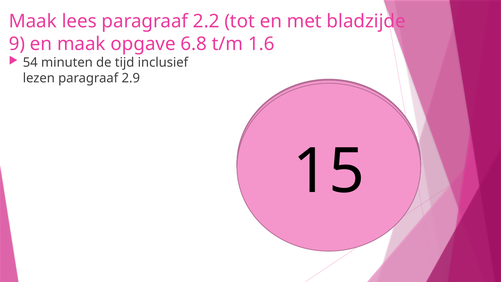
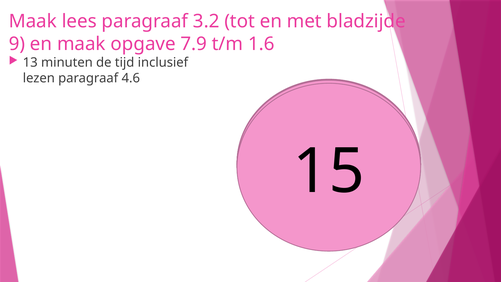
2.2: 2.2 -> 3.2 (206, 21)
6.8: 6.8 -> 7.9 (194, 44)
54: 54 -> 13 (30, 63)
2.9: 2.9 -> 4.6 (131, 78)
